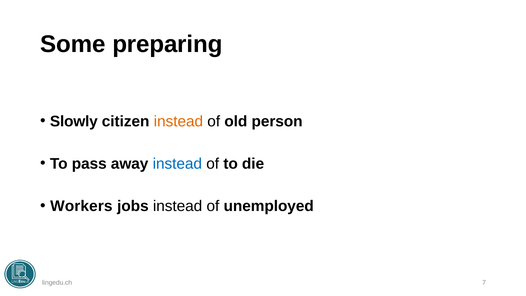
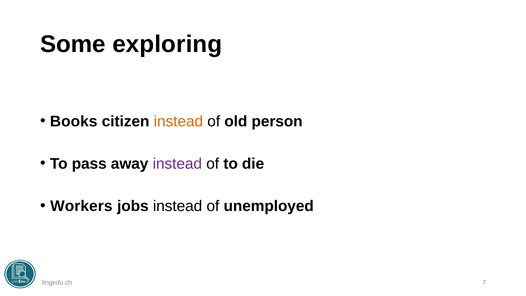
preparing: preparing -> exploring (167, 44)
Slowly: Slowly -> Books (74, 121)
instead colour: blue -> purple (177, 164)
